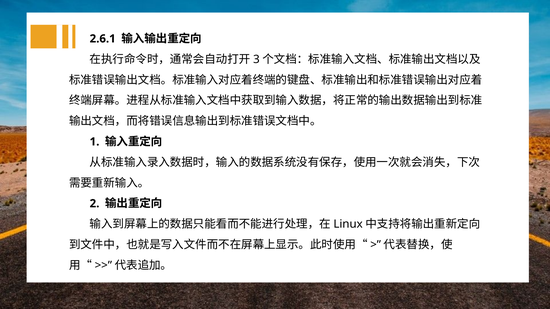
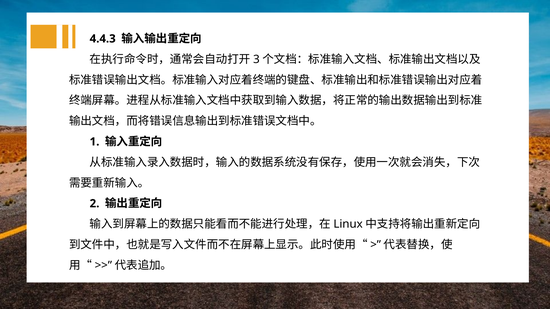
2.6.1: 2.6.1 -> 4.4.3 (103, 39)
